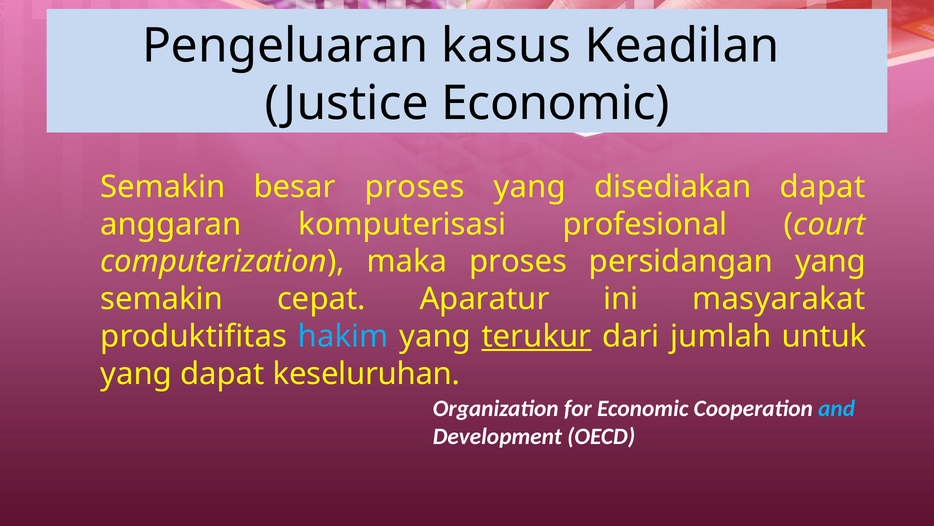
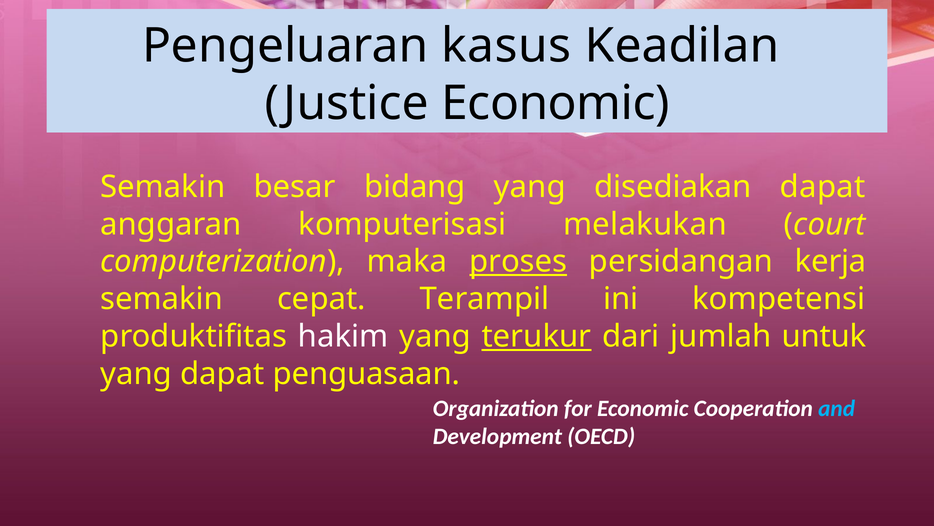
besar proses: proses -> bidang (415, 187)
profesional: profesional -> melakukan (645, 224)
proses underline: none -> present (518, 261)
persidangan yang: yang -> kerja (831, 261)
Aparatur: Aparatur -> Terampil (484, 299)
masyarakat: masyarakat -> kompetensi (779, 299)
hakim colour: light blue -> white (343, 336)
keseluruhan: keseluruhan -> penguasaan (366, 373)
